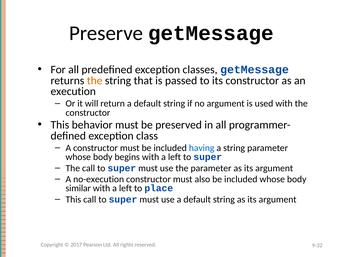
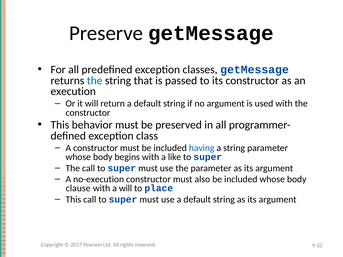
the colour: orange -> blue (95, 81)
begins with a left: left -> like (175, 157)
similar: similar -> clause (78, 189)
left: left -> will (126, 189)
